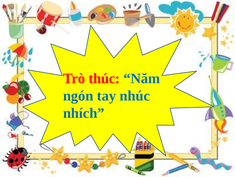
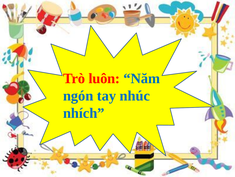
thúc: thúc -> luôn (104, 78)
